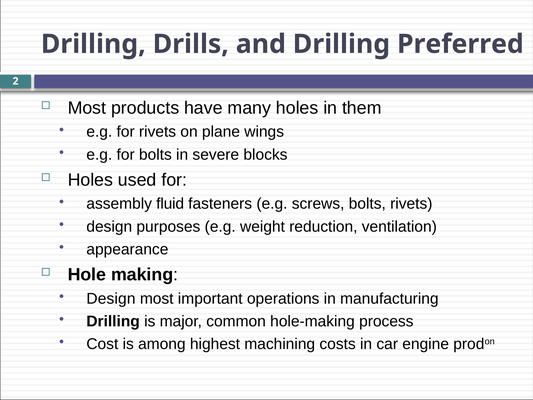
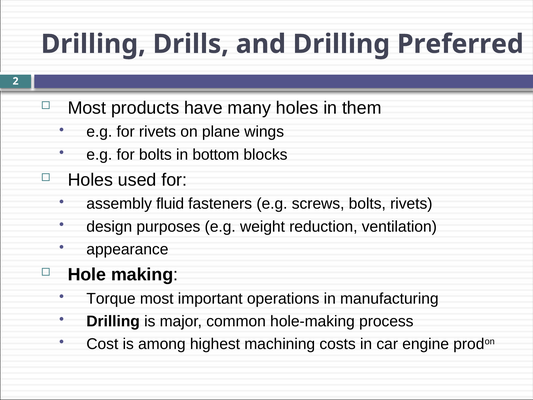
severe: severe -> bottom (216, 154)
Design: Design -> Torque (111, 298)
